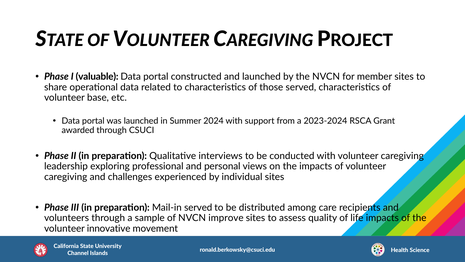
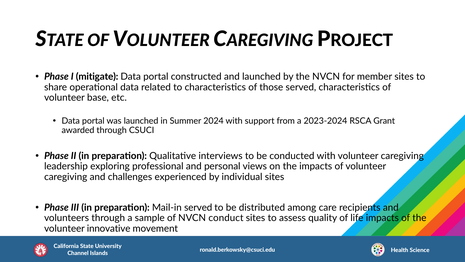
valuable: valuable -> mitigate (97, 77)
improve: improve -> conduct (226, 218)
